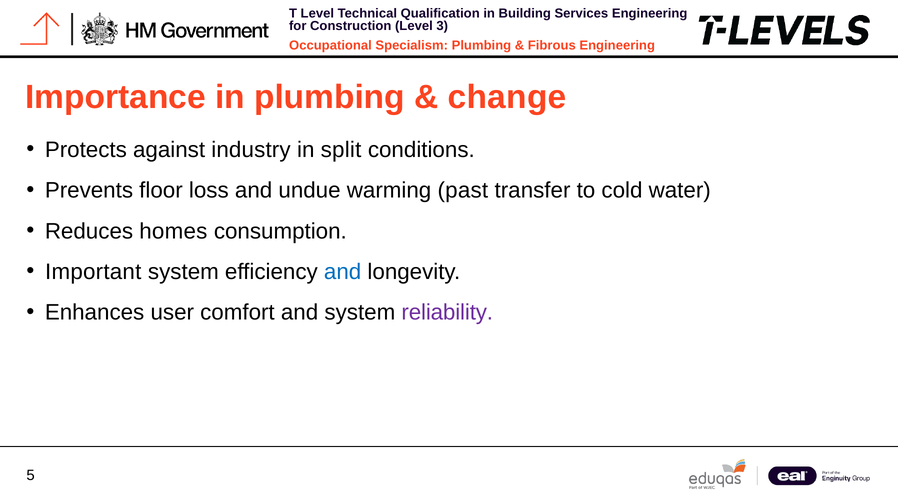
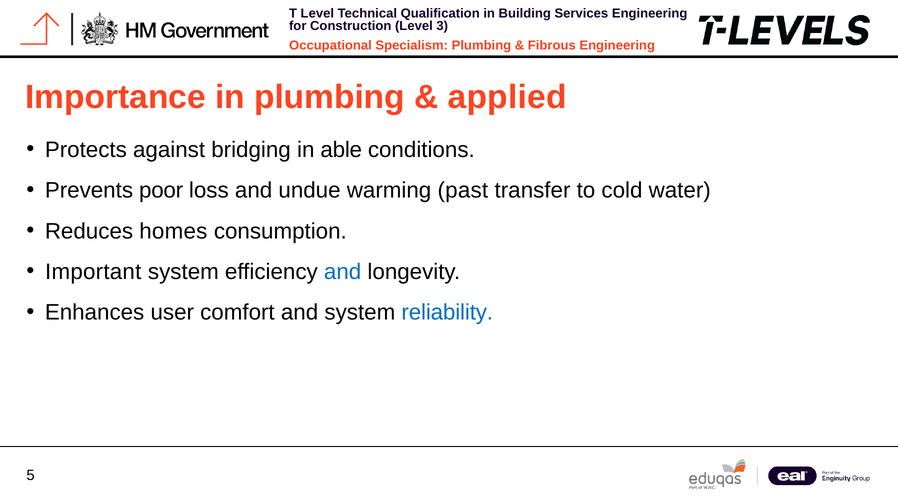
change: change -> applied (507, 97)
industry: industry -> bridging (251, 150)
split: split -> able (341, 150)
floor: floor -> poor (161, 190)
reliability colour: purple -> blue (447, 312)
